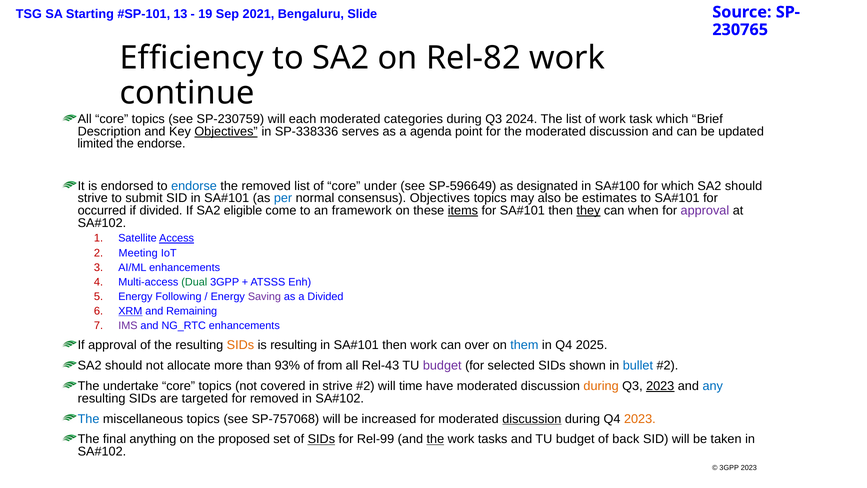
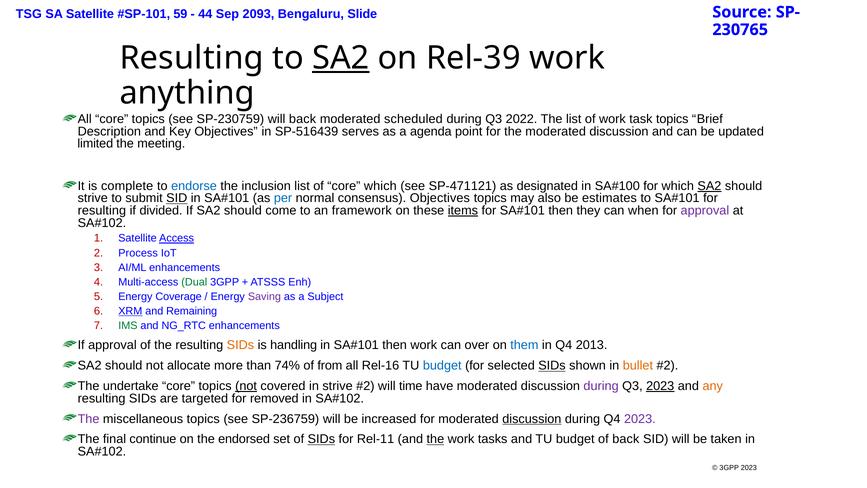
SA Starting: Starting -> Satellite (90, 14)
13: 13 -> 59 (180, 14)
19: 19 -> 44 (205, 14)
2021: 2021 -> 2093 (258, 14)
Efficiency: Efficiency -> Resulting (192, 58)
SA2 underline: none -> present (341, 58)
Rel-82: Rel-82 -> Rel-39 (473, 58)
continue: continue -> anything (187, 93)
will each: each -> back (303, 119)
categories: categories -> scheduled (413, 119)
2024: 2024 -> 2022 (522, 119)
task which: which -> topics (672, 119)
Objectives underline: present -> none (226, 131)
SP-338336: SP-338336 -> SP-516439 (307, 131)
the endorse: endorse -> meeting (161, 144)
endorsed: endorsed -> complete (127, 186)
the removed: removed -> inclusion (266, 186)
core under: under -> which (380, 186)
SP-596649: SP-596649 -> SP-471121 (462, 186)
SA2 underline: none -> present (709, 186)
SID underline: none -> present (177, 198)
occurred: occurred -> resulting (102, 210)
If SA2 eligible: eligible -> should (243, 210)
they underline: present -> none (588, 210)
Meeting: Meeting -> Process (138, 253)
Following: Following -> Coverage (179, 296)
a Divided: Divided -> Subject (325, 296)
IMS colour: purple -> green (128, 326)
is resulting: resulting -> handling (294, 345)
2025: 2025 -> 2013 (592, 345)
93%: 93% -> 74% (287, 365)
Rel-43: Rel-43 -> Rel-16 (381, 365)
budget colour: purple -> blue (442, 365)
SIDs underline: none -> present (552, 365)
bullet colour: blue -> orange (638, 365)
not underline: none -> present (246, 386)
during colour: orange -> purple (601, 386)
any colour: blue -> orange (713, 386)
The colour: blue -> purple (89, 419)
SP-757068: SP-757068 -> SP-236759 (285, 419)
2023 colour: orange -> purple (640, 419)
anything: anything -> continue (153, 439)
proposed: proposed -> endorsed (244, 439)
Rel-99: Rel-99 -> Rel-11 (376, 439)
